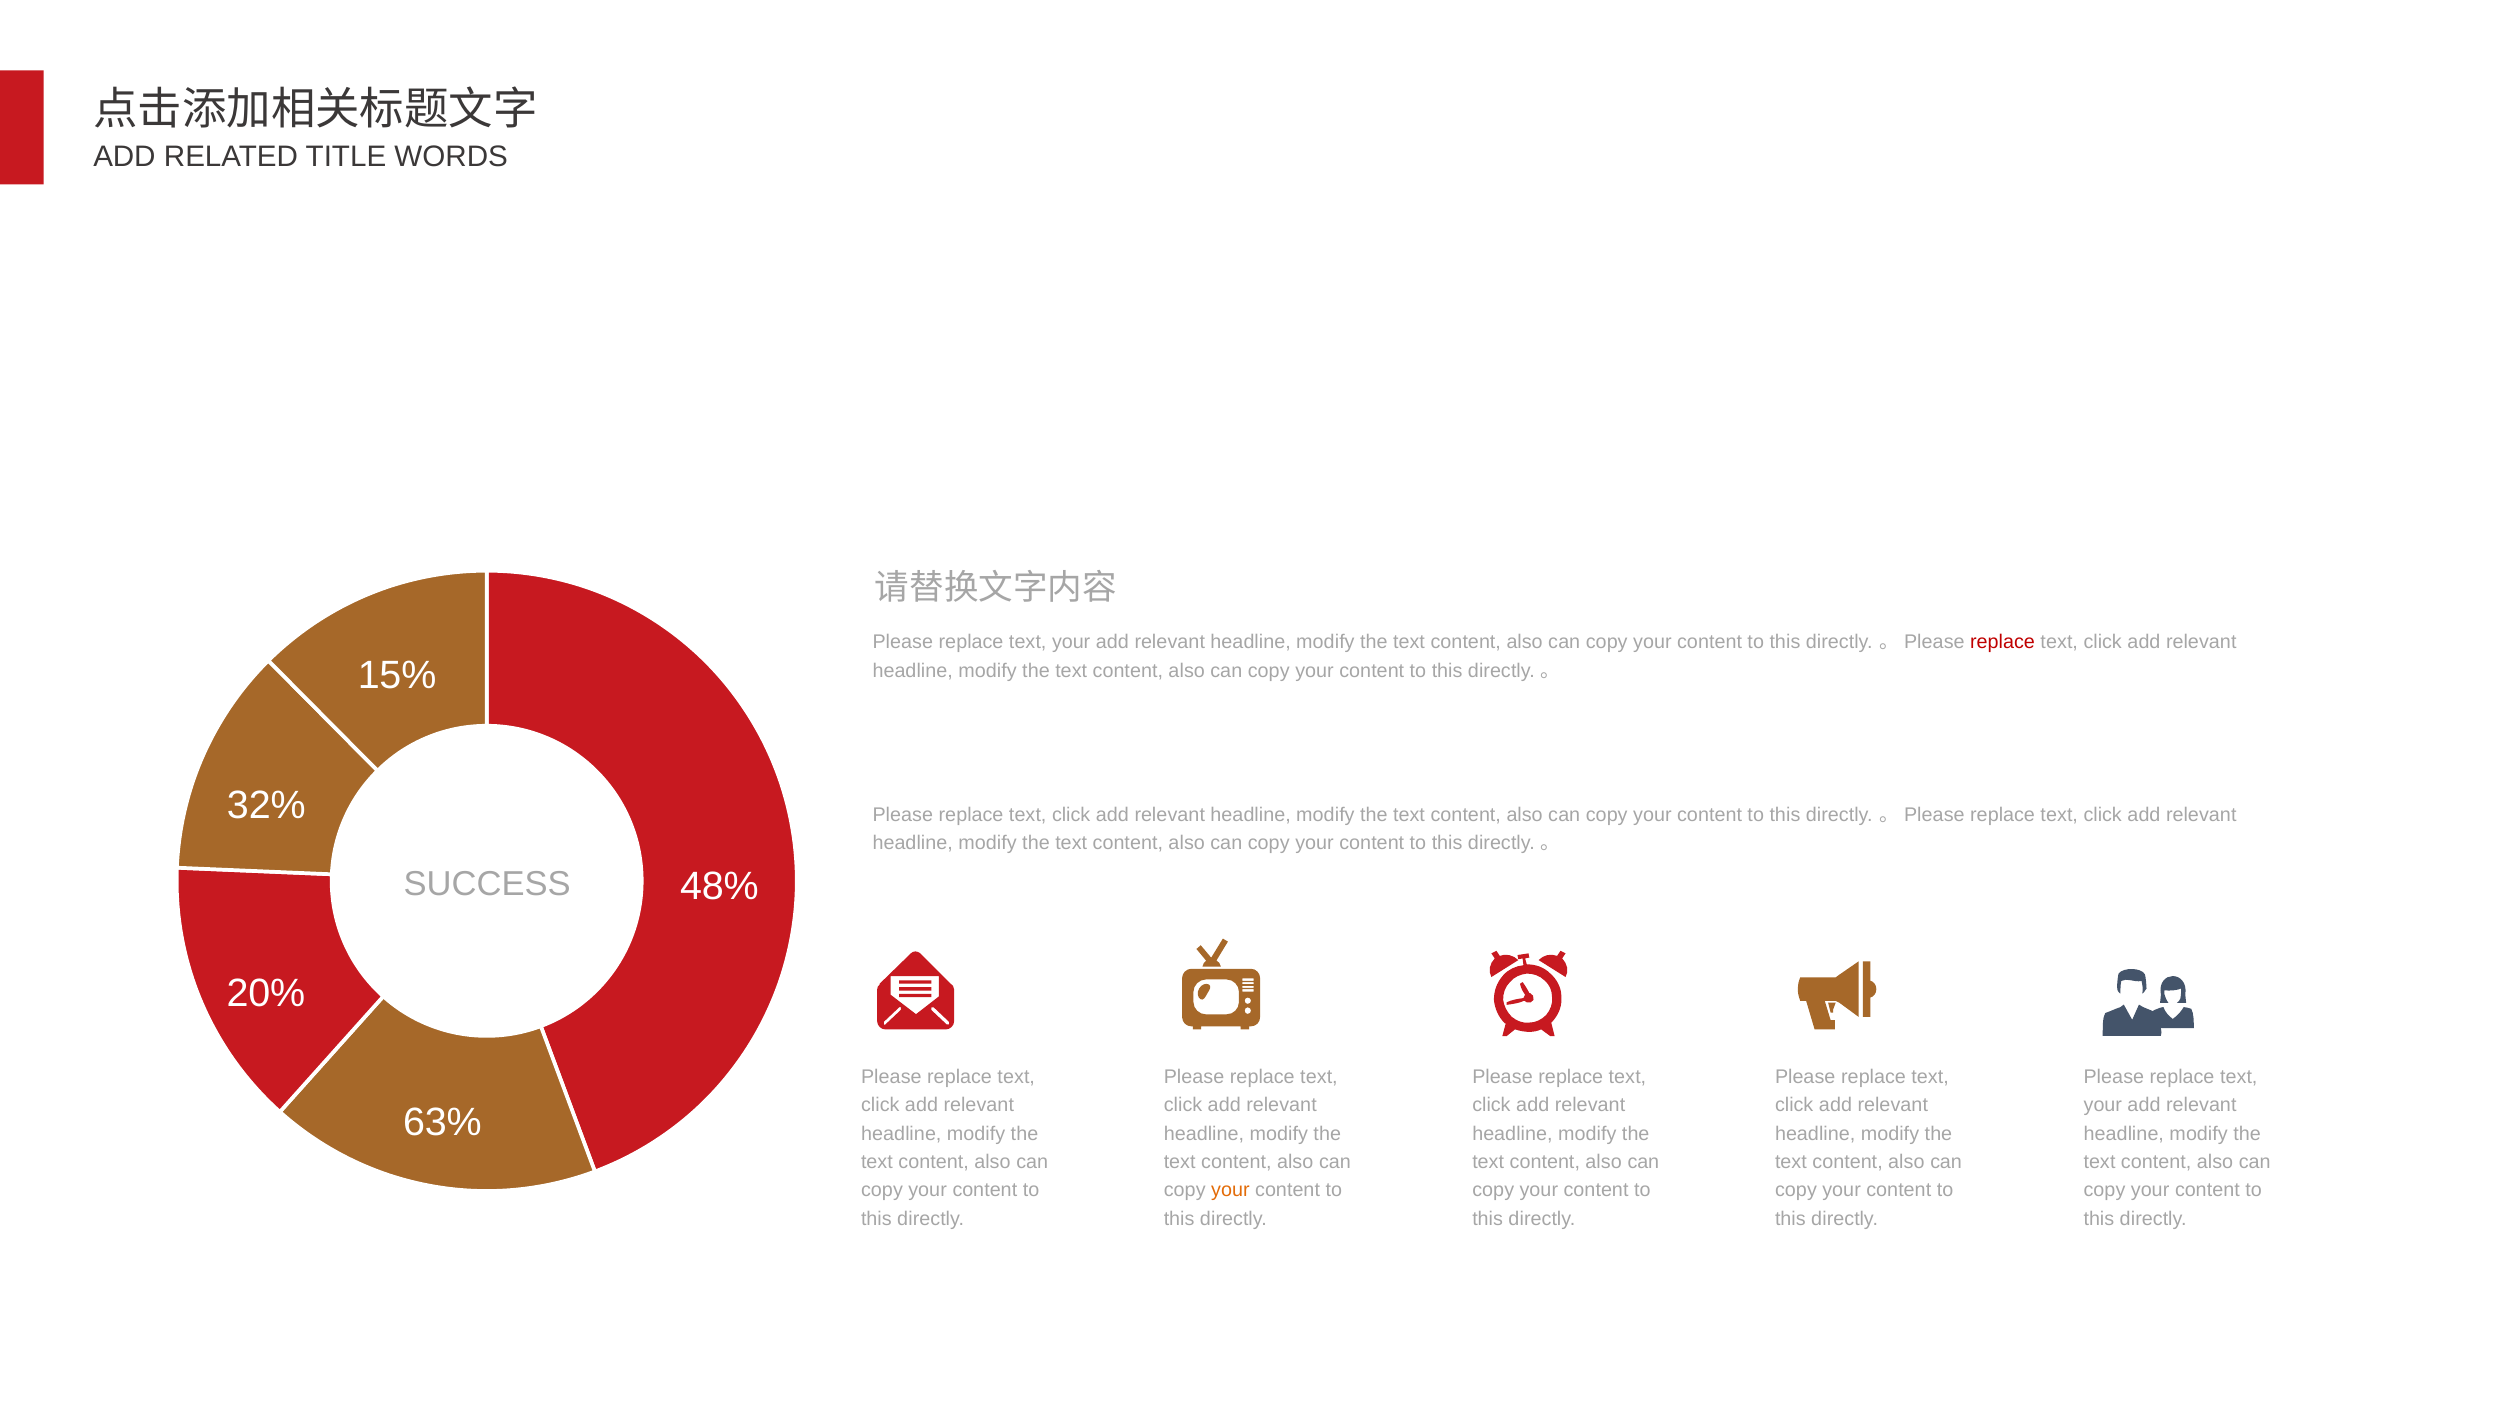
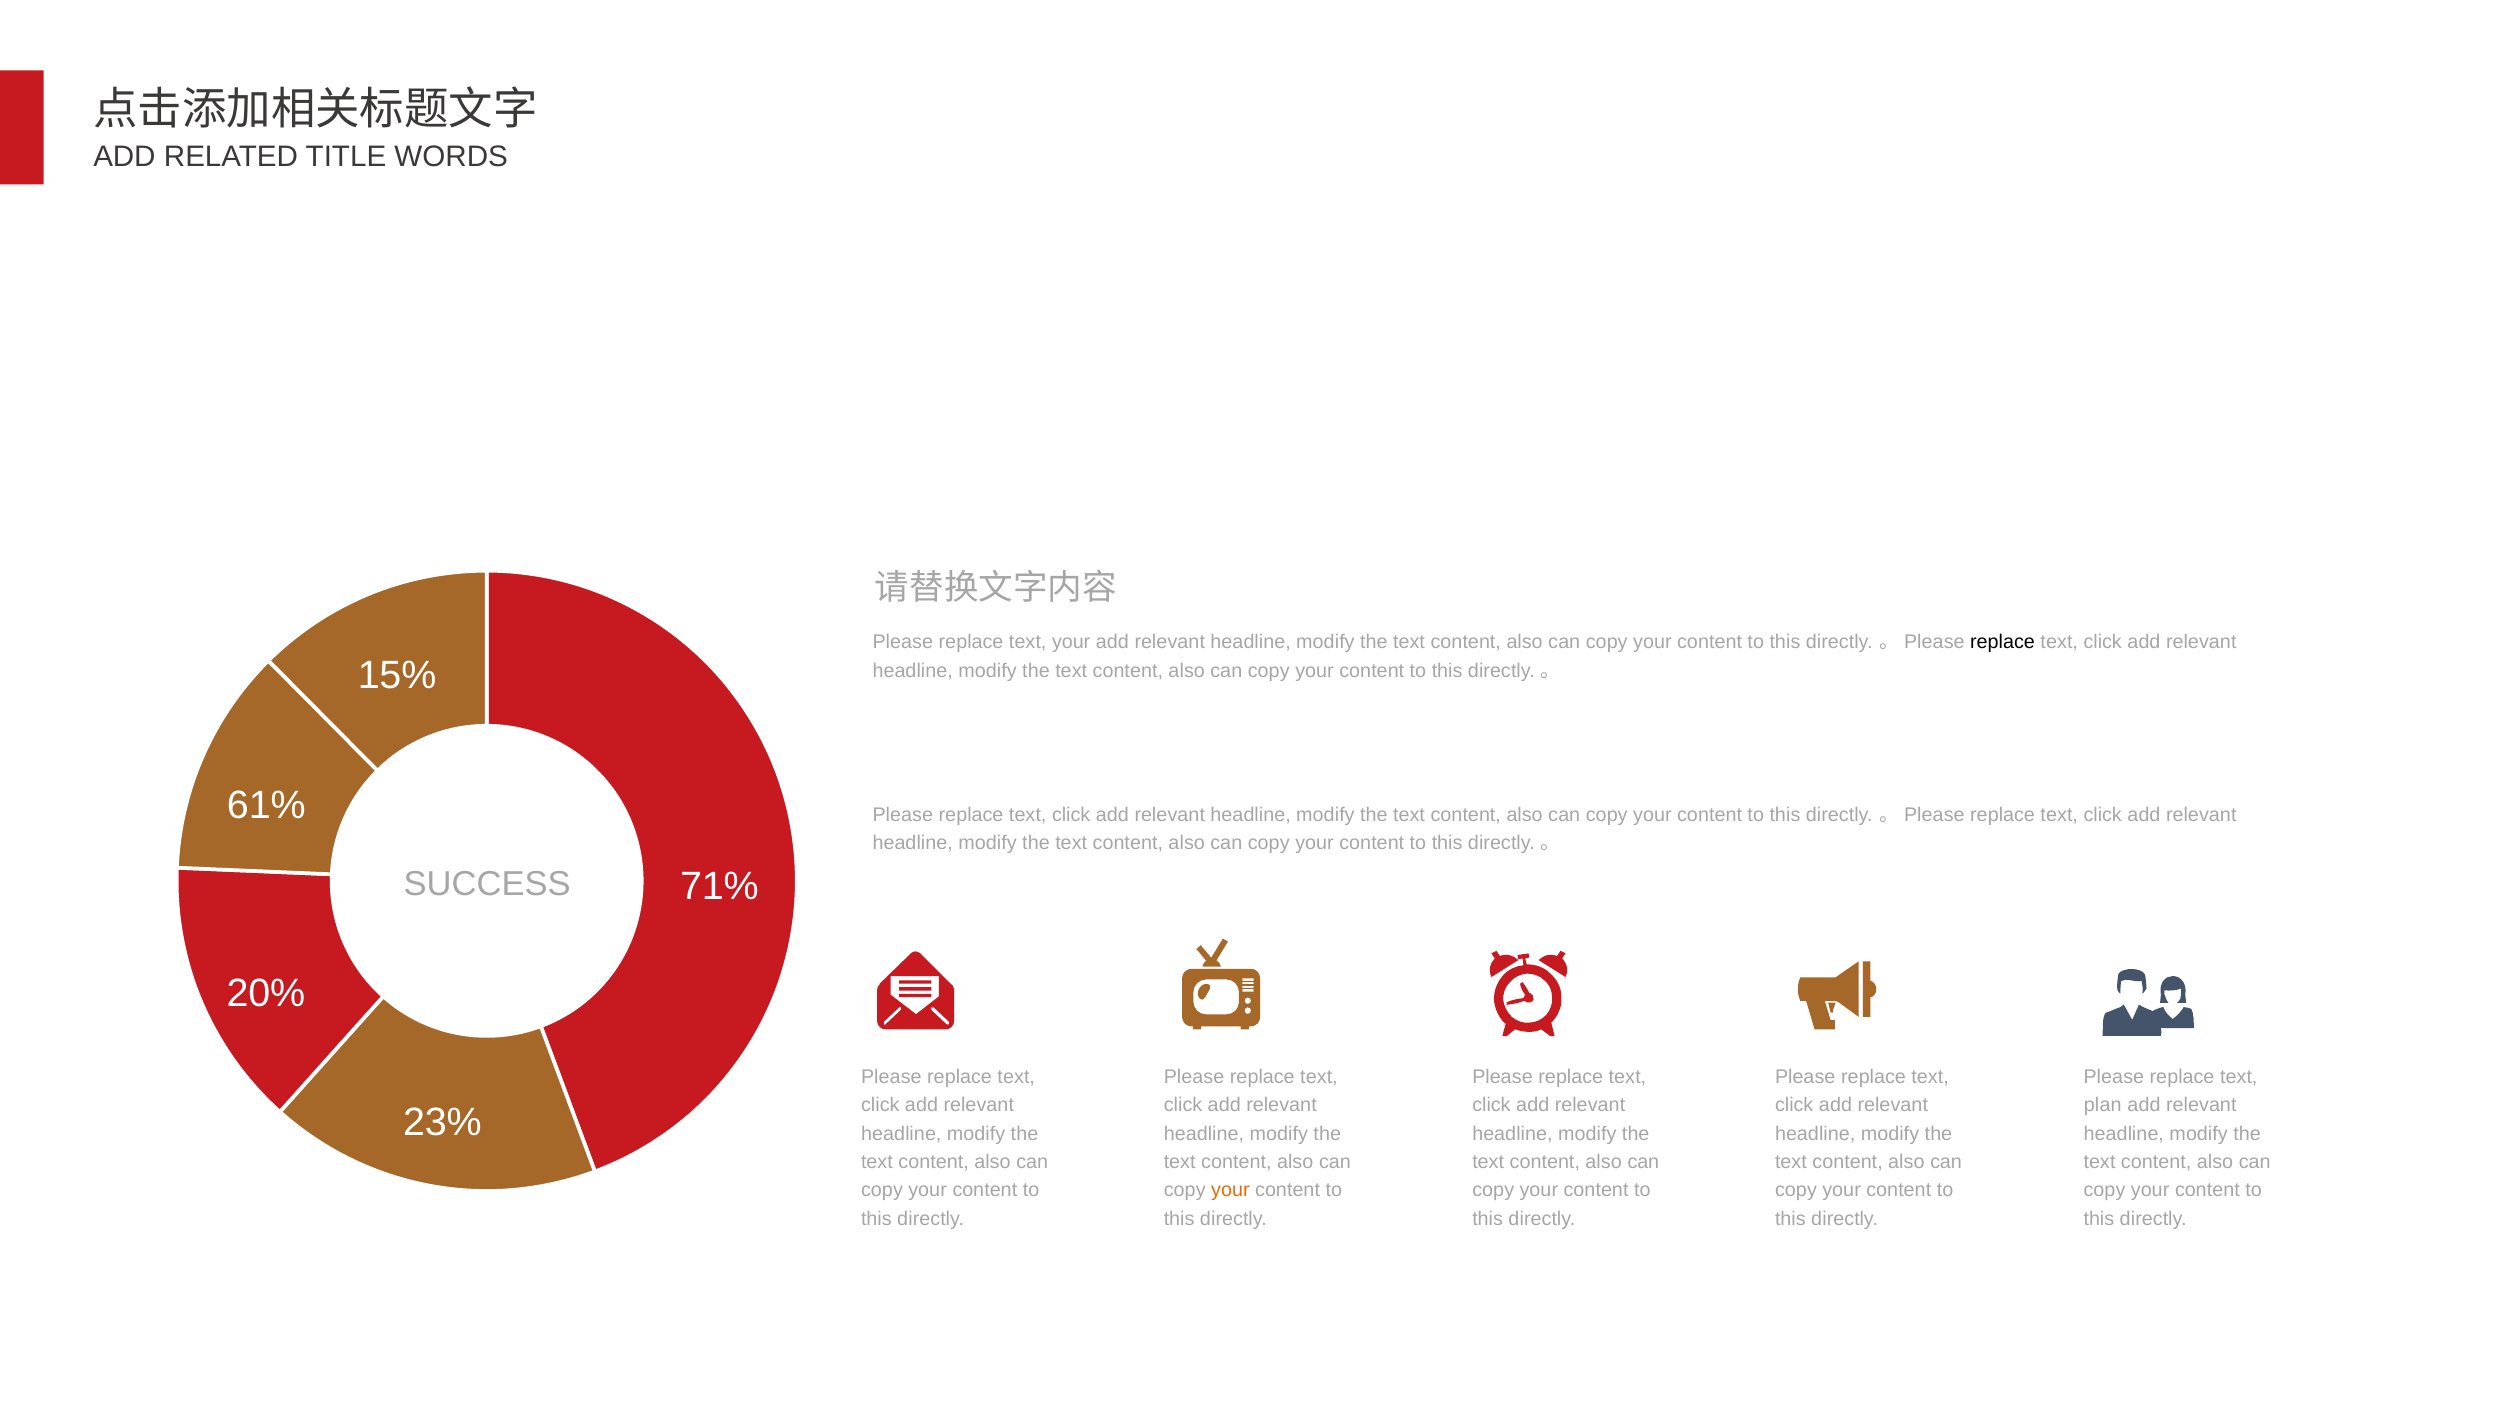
replace colour: red -> black (2002, 642)
32%: 32% -> 61% (266, 805)
48%: 48% -> 71% (719, 887)
your: your -> plan (2103, 1105)
63%: 63% -> 23% (442, 1122)
